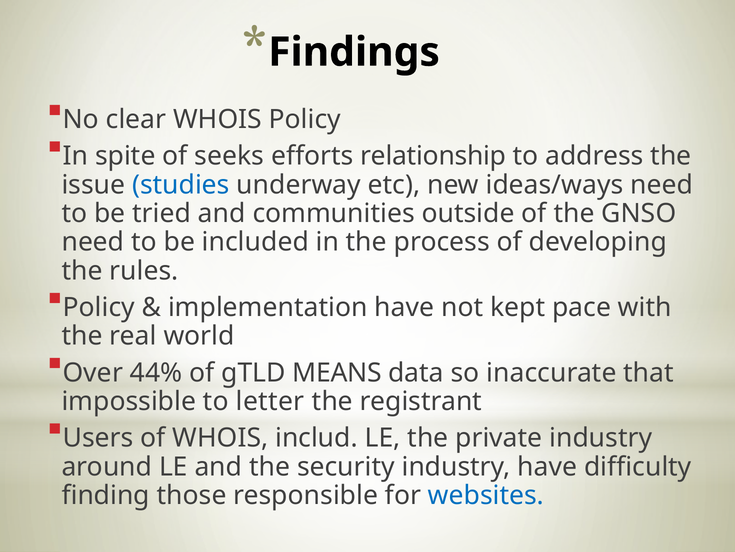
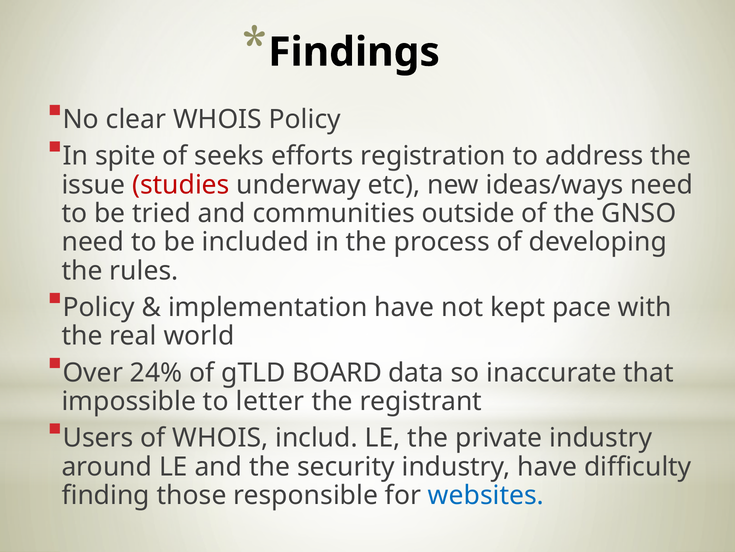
relationship: relationship -> registration (433, 156)
studies colour: blue -> red (181, 185)
44%: 44% -> 24% (156, 372)
MEANS: MEANS -> BOARD (337, 372)
